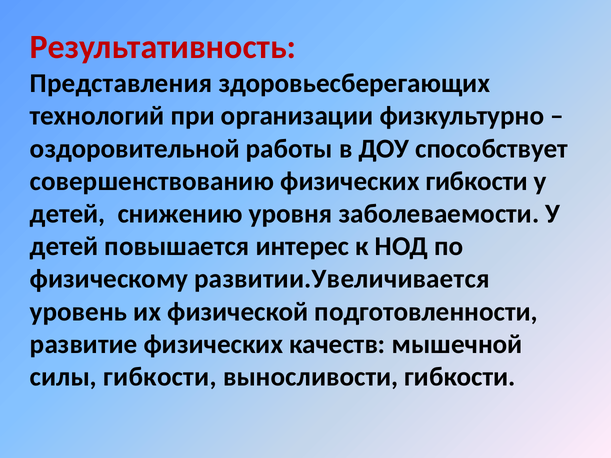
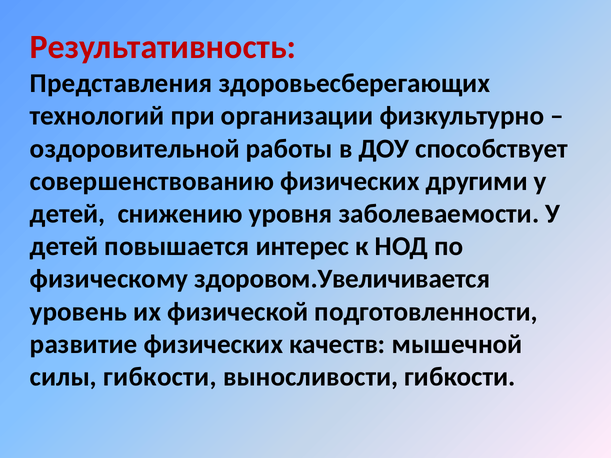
физических гибкости: гибкости -> другими (477, 181)
развитии.Увеличивается: развитии.Увеличивается -> здоровом.Увеличивается (342, 279)
